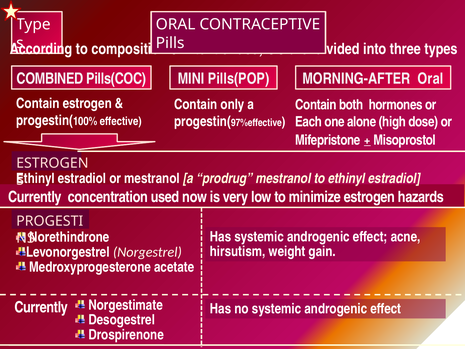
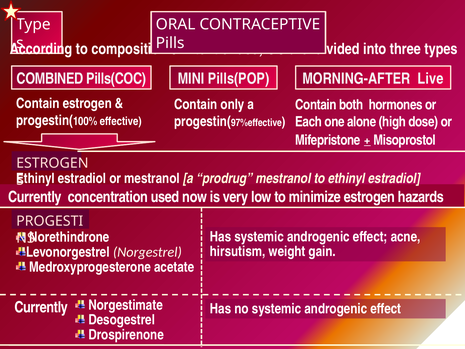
MORNING-AFTER Oral: Oral -> Live (431, 79)
